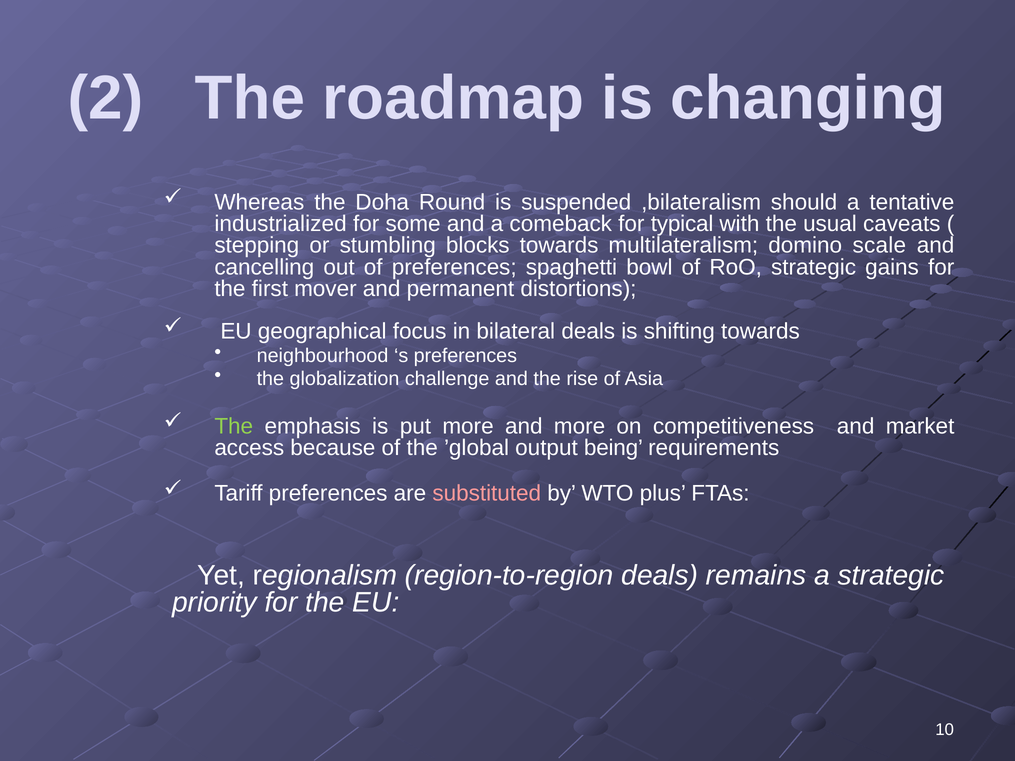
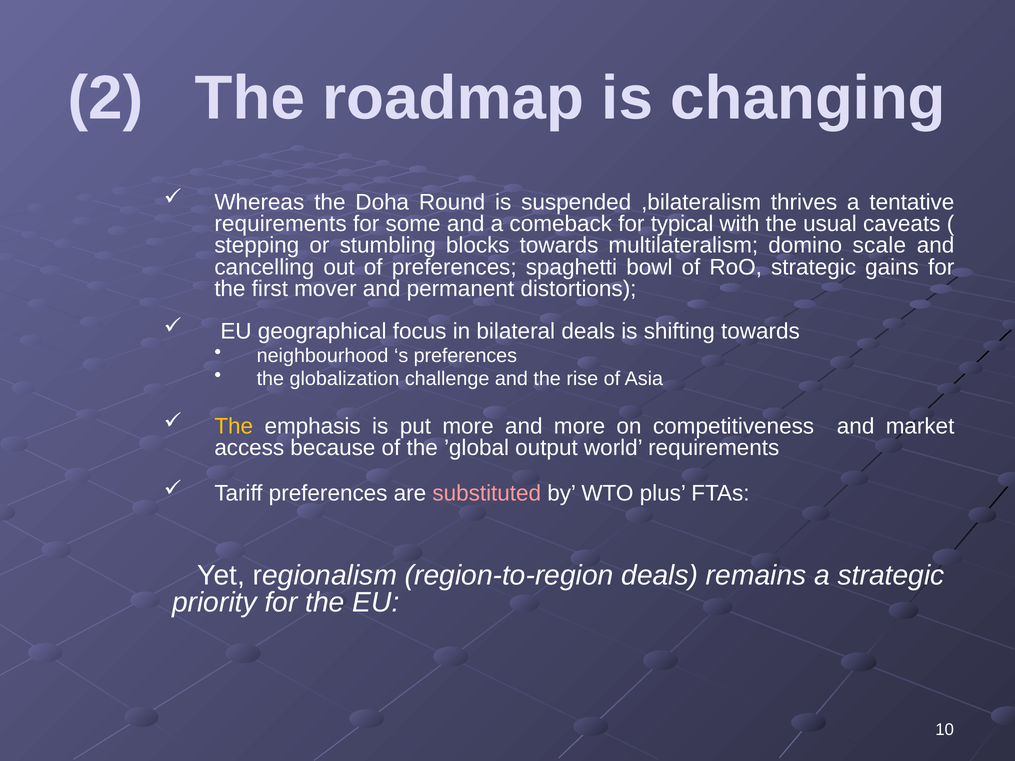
should: should -> thrives (804, 202)
industrialized: industrialized -> requirements (281, 224)
The colour: light green -> yellow (234, 426)
being: being -> world (613, 448)
